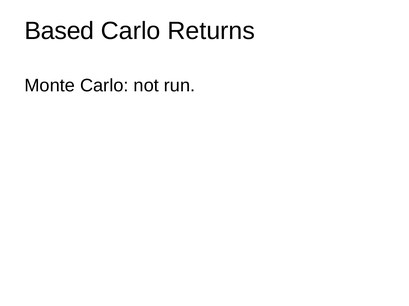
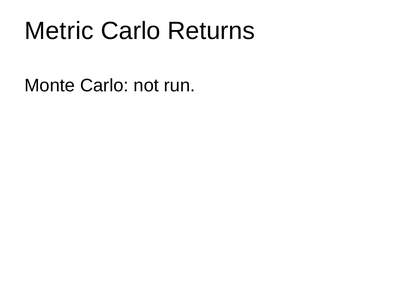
Based: Based -> Metric (59, 31)
